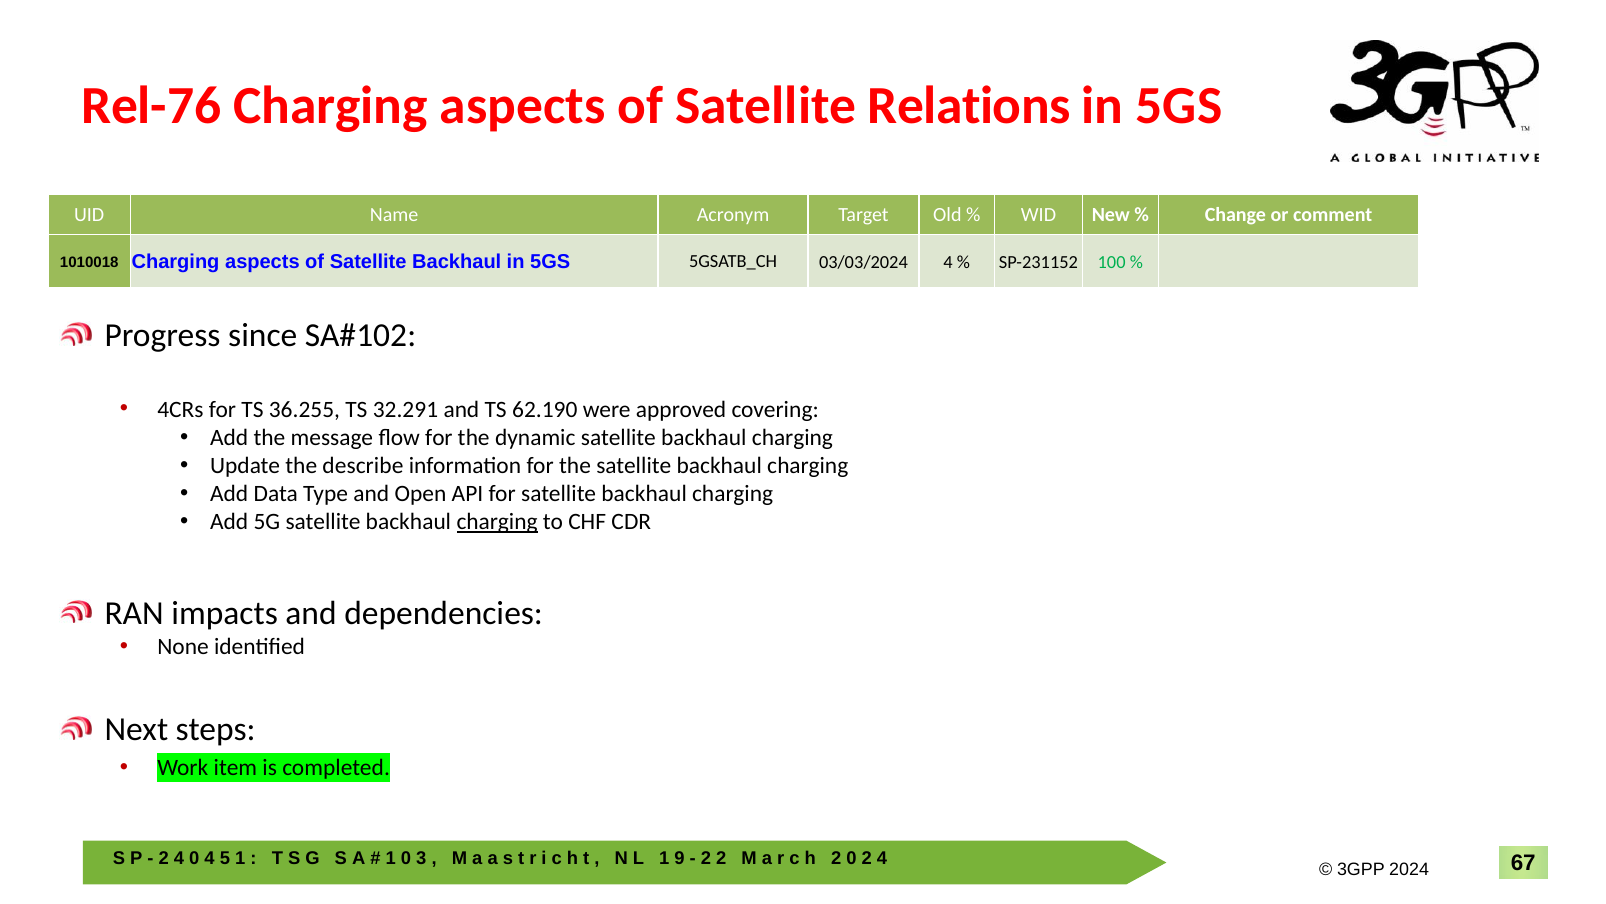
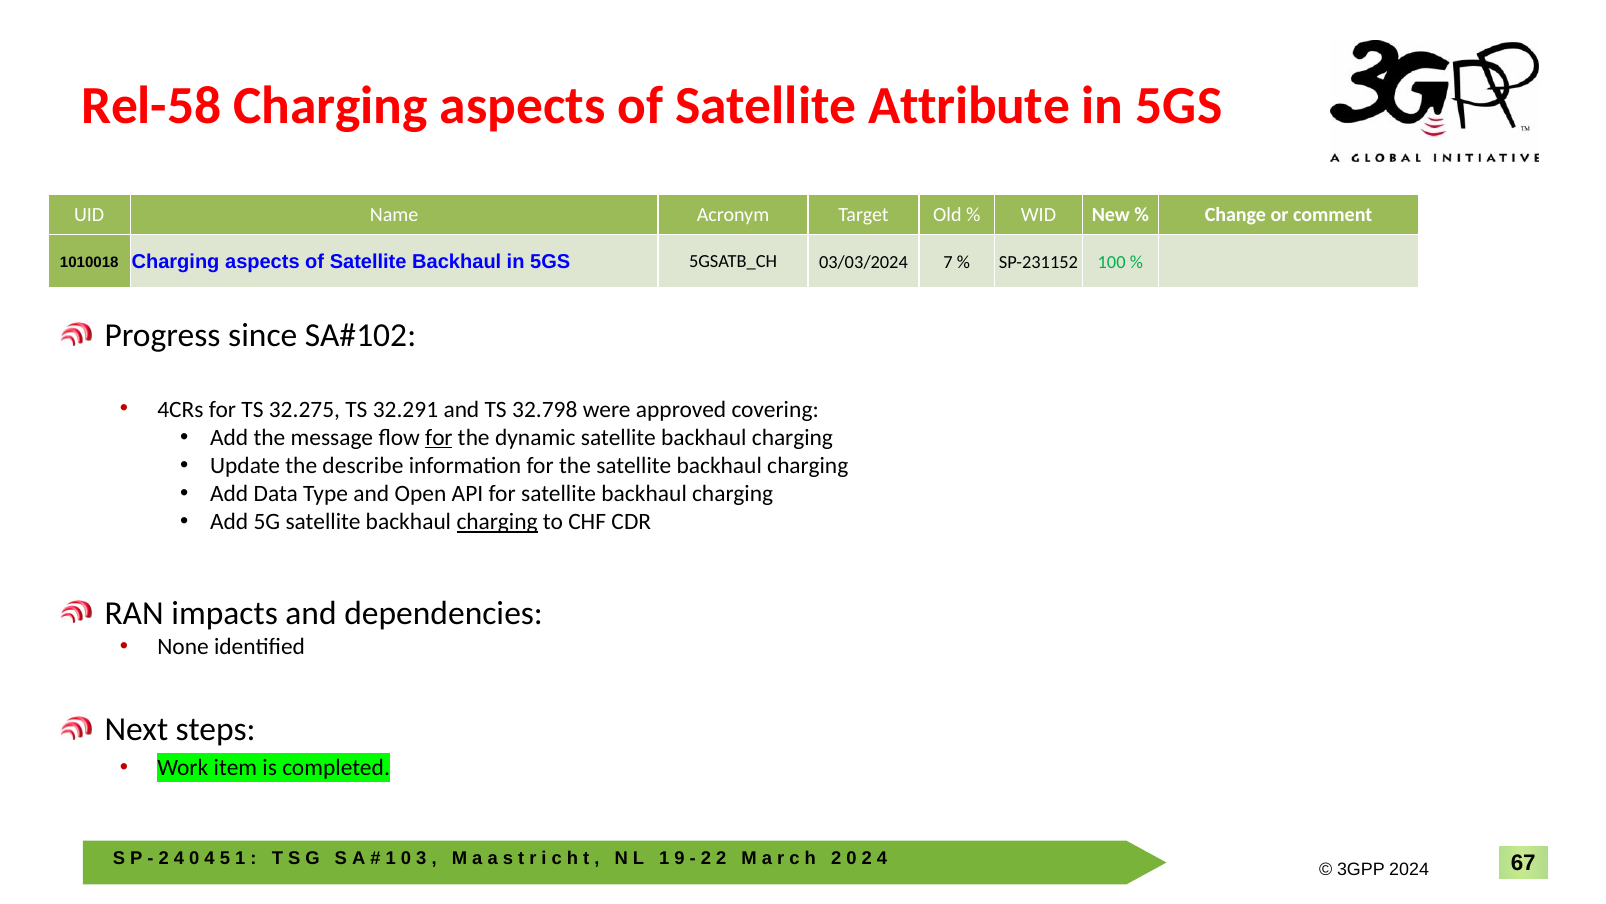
Rel-76: Rel-76 -> Rel-58 (151, 106)
Relations: Relations -> Attribute (969, 106)
03/03/2024 4: 4 -> 7 (948, 262)
36.255: 36.255 -> 32.275 (304, 409)
62.190: 62.190 -> 32.798 (545, 409)
for underline: none -> present (439, 437)
